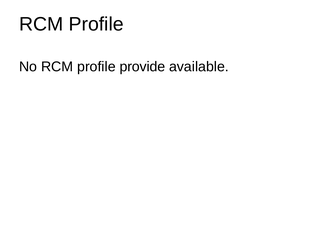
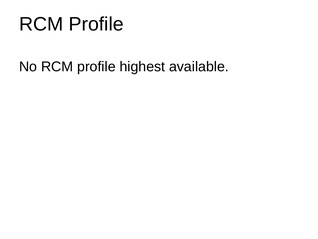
provide: provide -> highest (142, 67)
